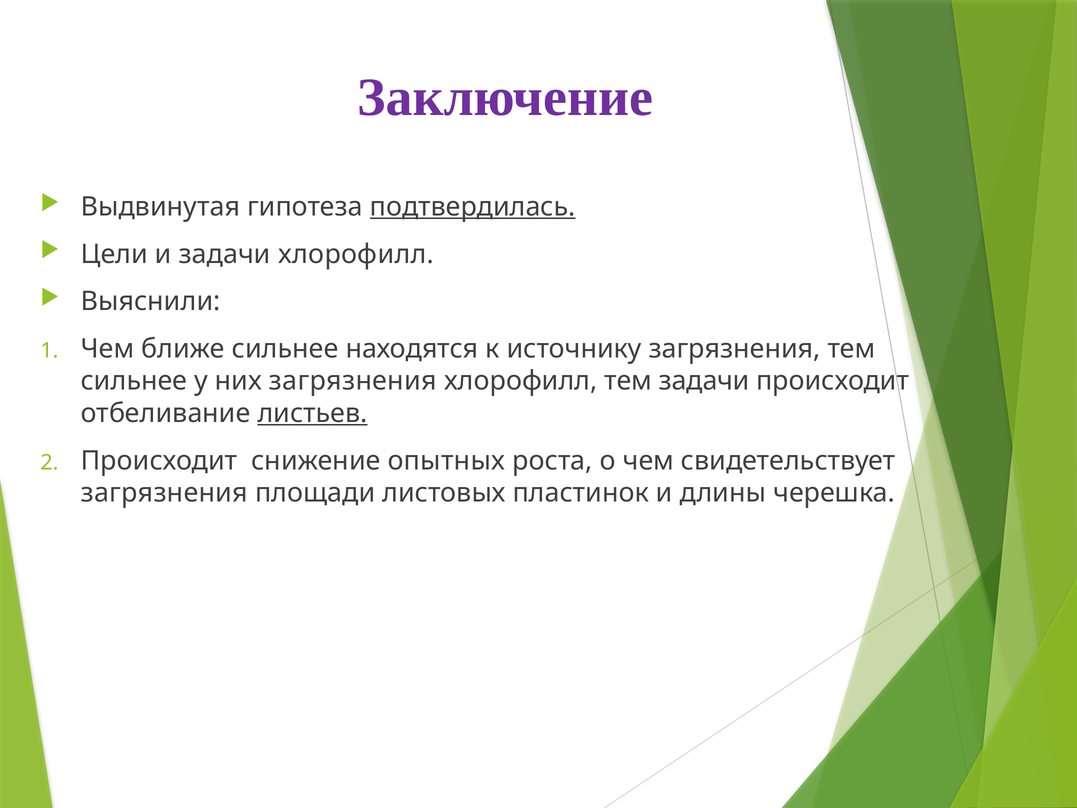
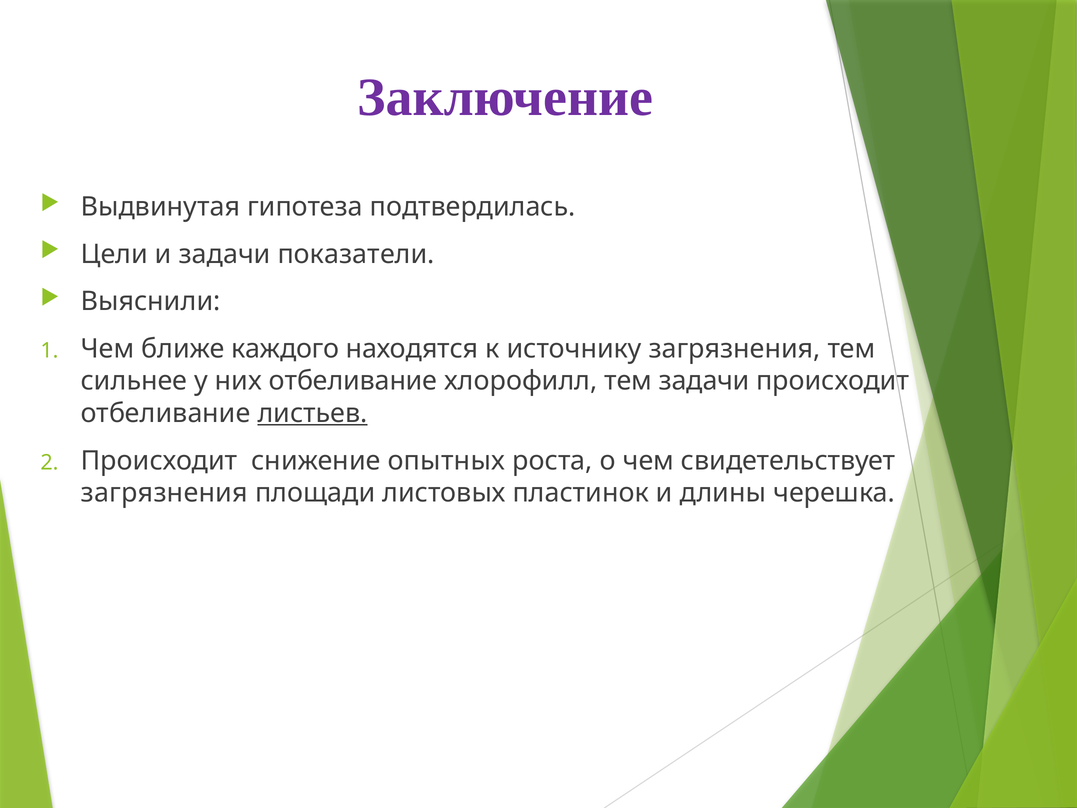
подтвердилась underline: present -> none (473, 207)
задачи хлорофилл: хлорофилл -> показатели (356, 254)
ближе сильнее: сильнее -> каждого (285, 349)
них загрязнения: загрязнения -> отбеливание (353, 381)
